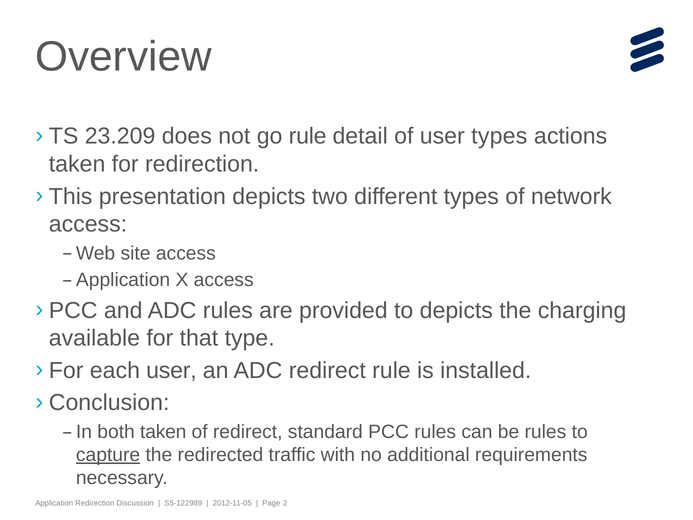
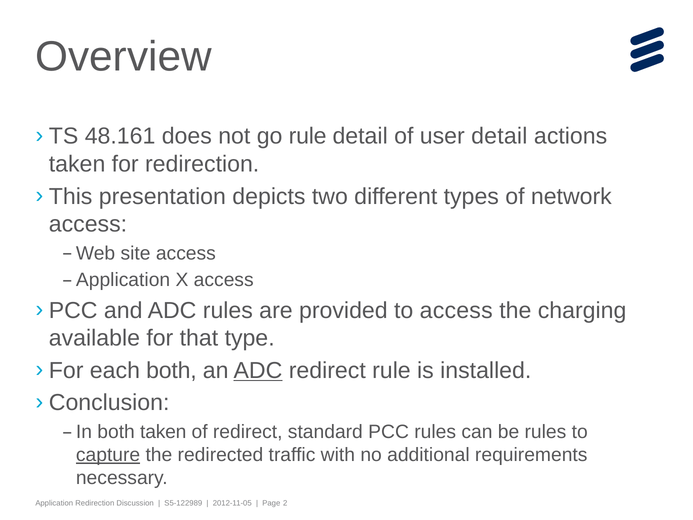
23.209: 23.209 -> 48.161 (120, 136)
user types: types -> detail (499, 136)
to depicts: depicts -> access (456, 310)
each user: user -> both (171, 370)
ADC underline: none -> present (258, 370)
